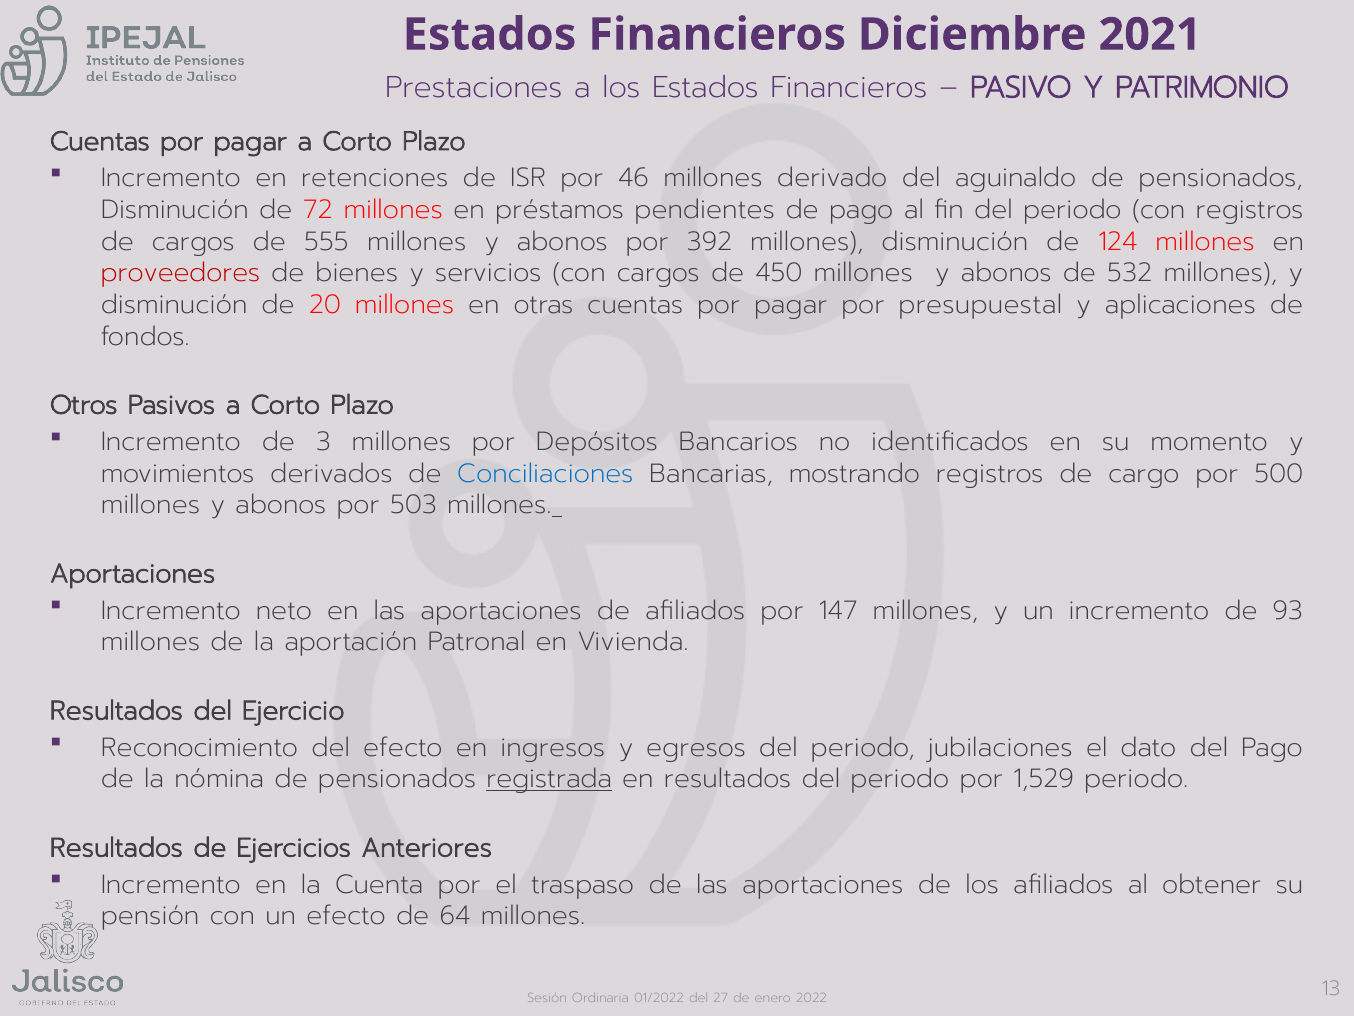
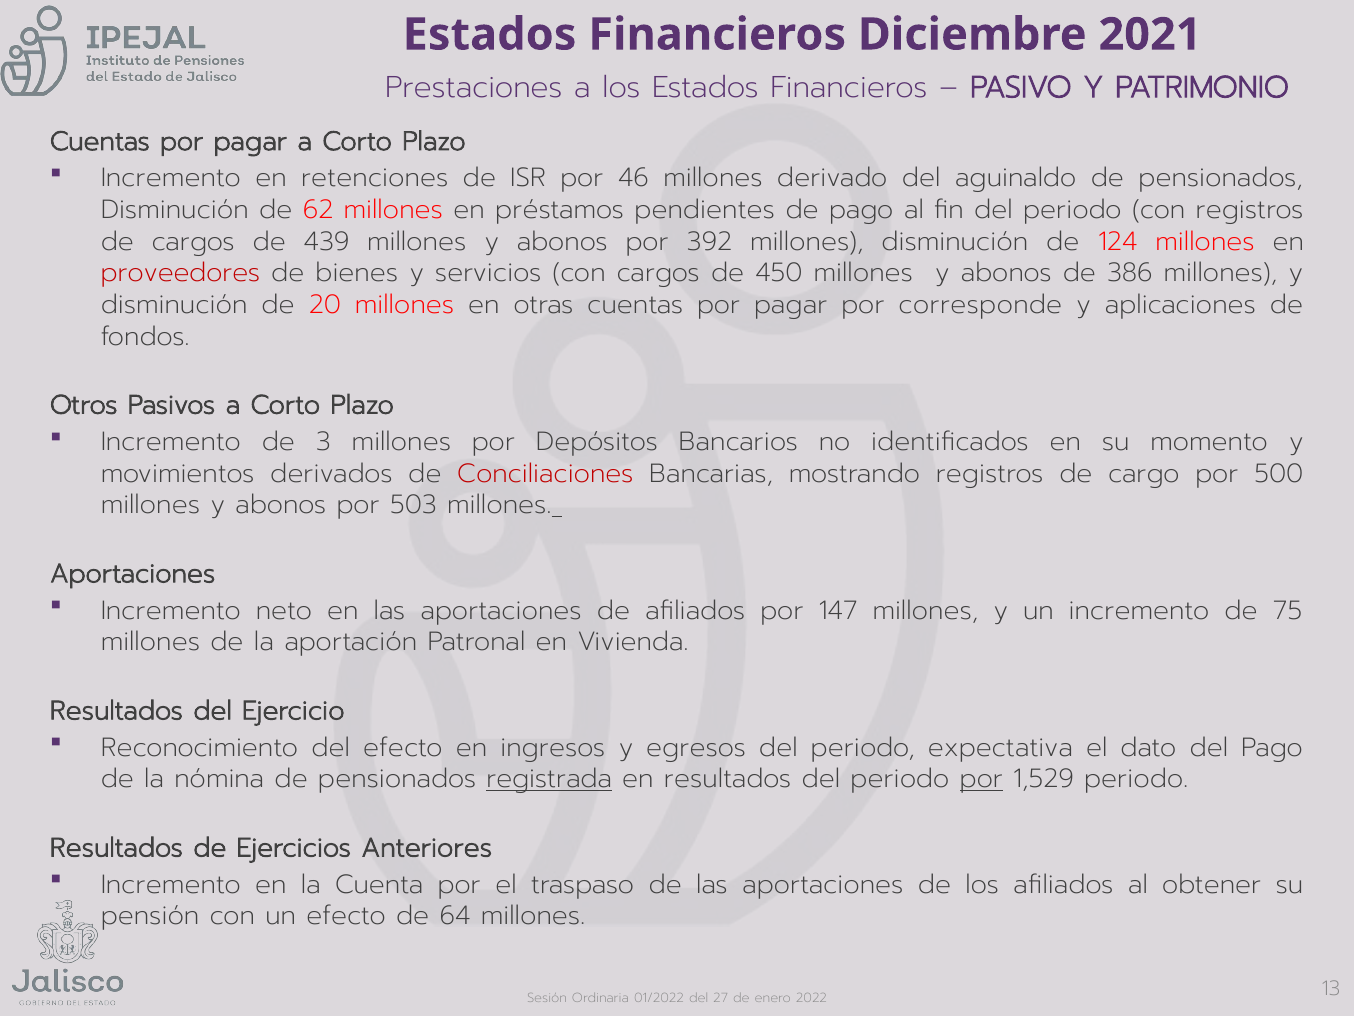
72: 72 -> 62 (318, 210)
555: 555 -> 439 (327, 241)
532: 532 -> 386 (1130, 273)
presupuestal: presupuestal -> corresponde (980, 305)
Conciliaciones colour: blue -> red (545, 473)
93: 93 -> 75 (1288, 610)
jubilaciones: jubilaciones -> expectativa (1000, 747)
por underline: none -> present (981, 779)
